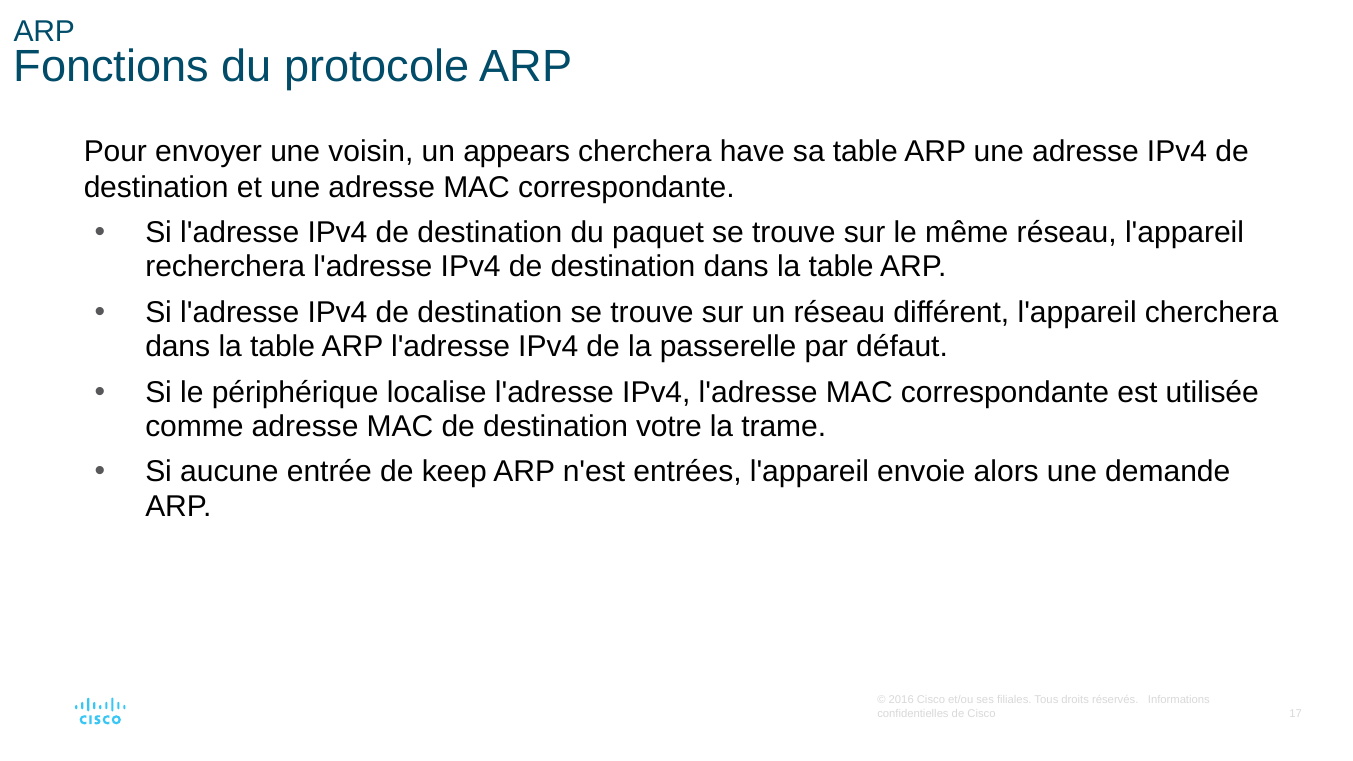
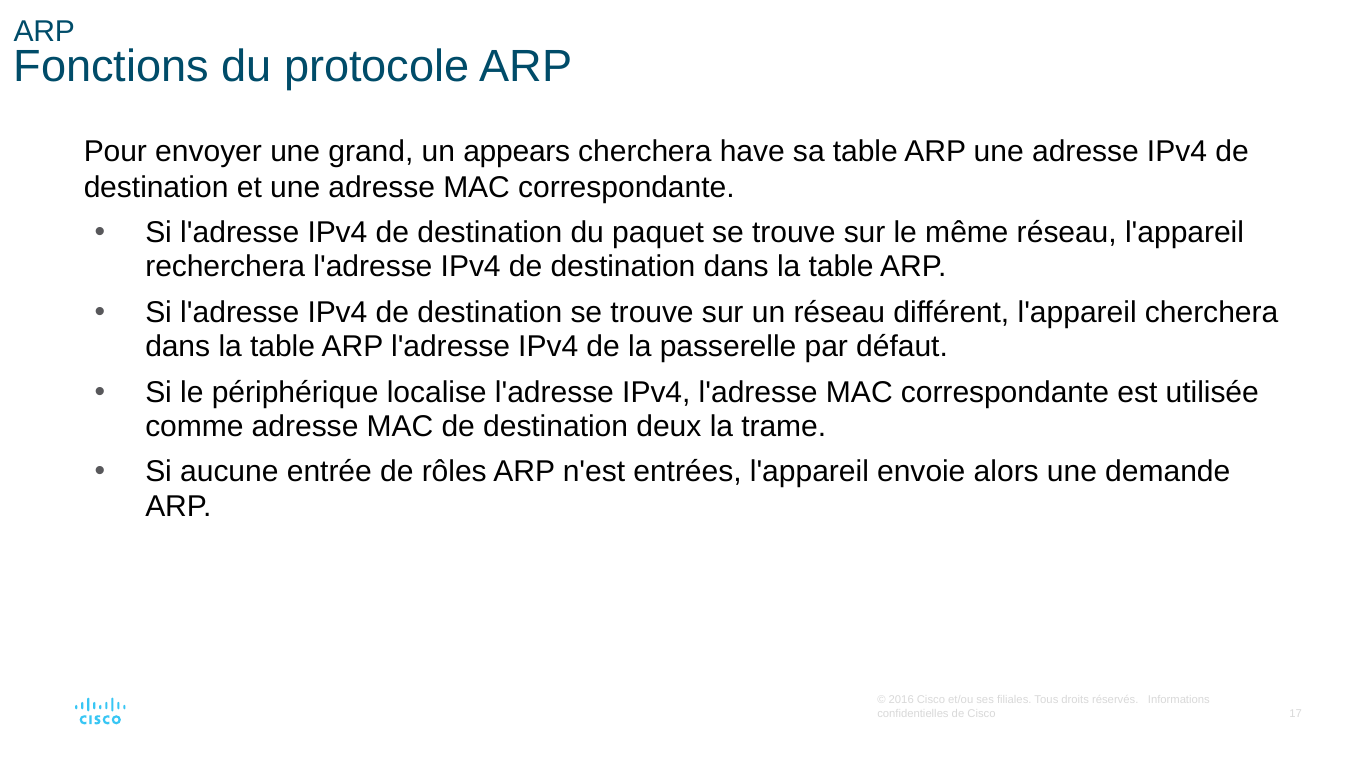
voisin: voisin -> grand (371, 152)
votre: votre -> deux (669, 426)
keep: keep -> rôles (454, 472)
